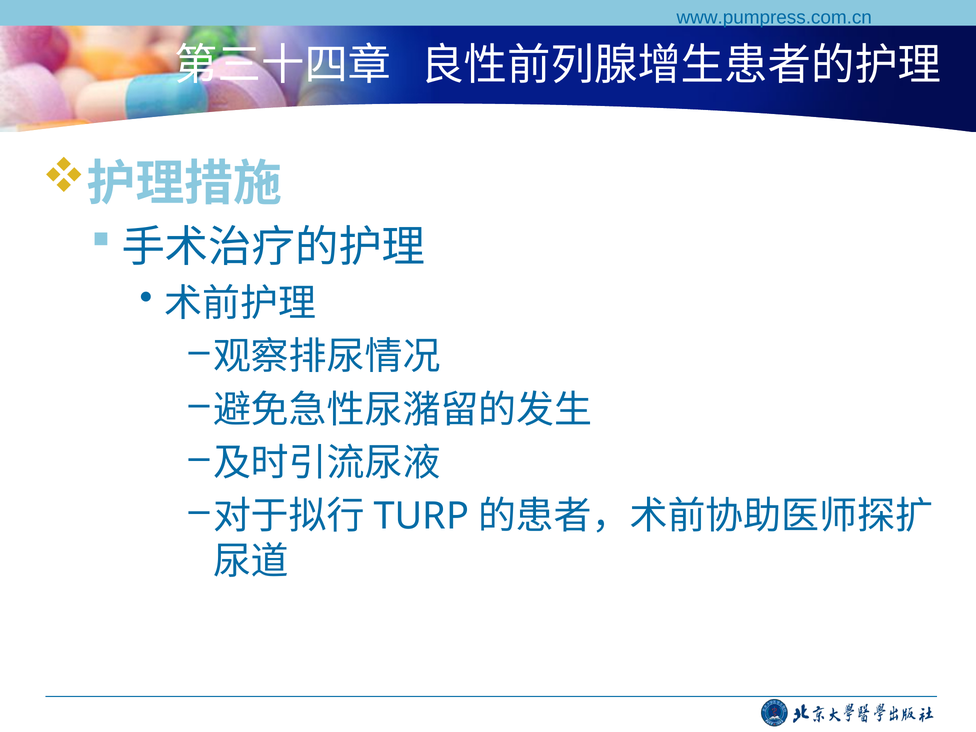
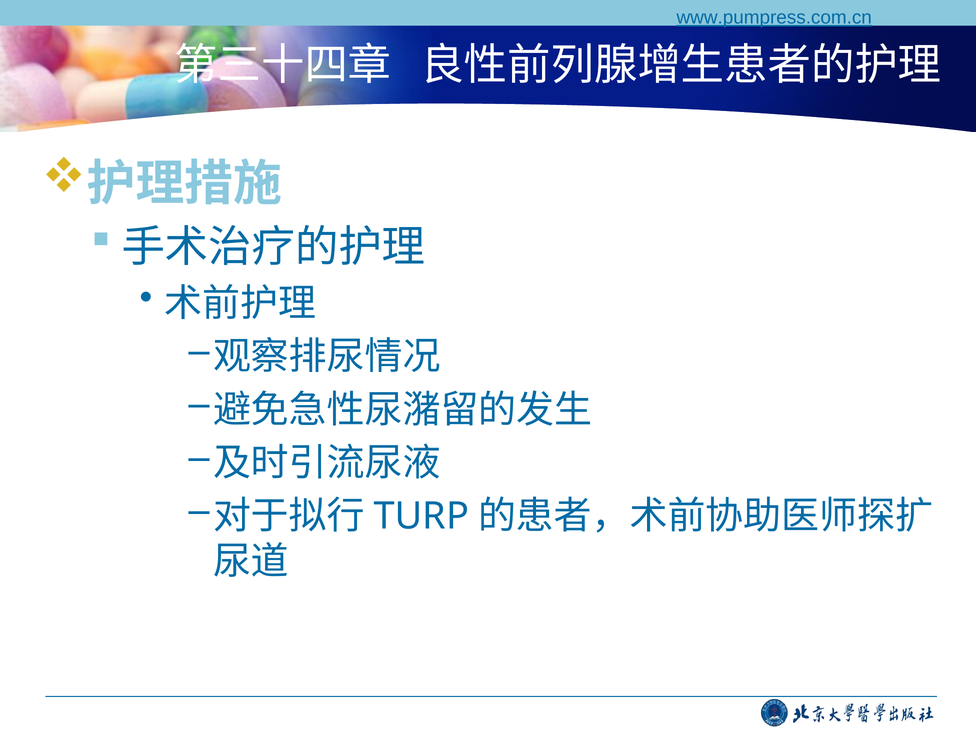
www.pumpress.com.cn underline: none -> present (774, 18)
